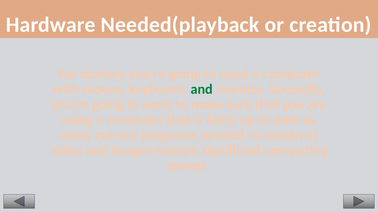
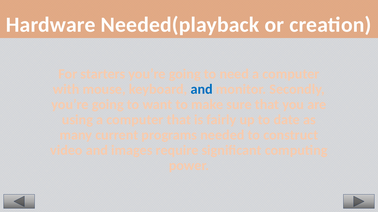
and colour: green -> blue (202, 89)
